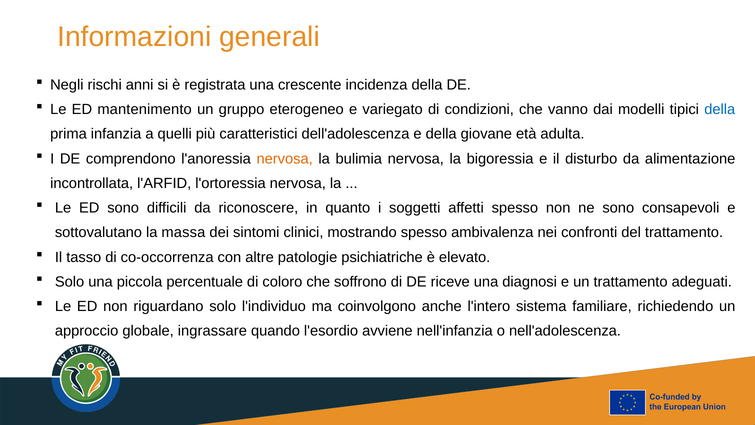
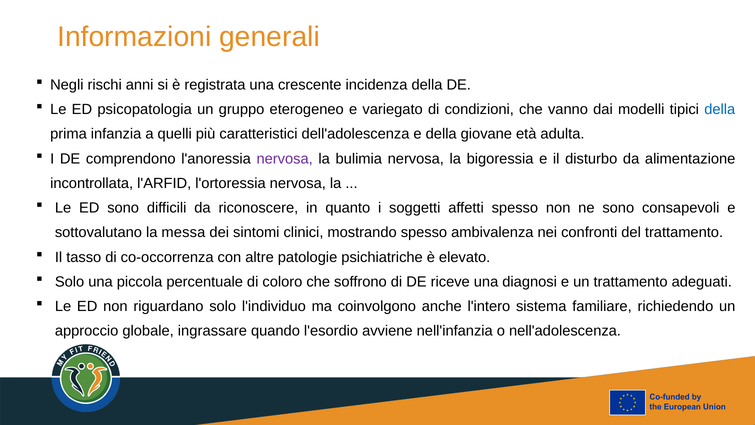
mantenimento: mantenimento -> psicopatologia (145, 109)
nervosa colour: orange -> purple (285, 159)
massa: massa -> messa (183, 232)
